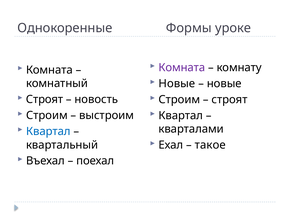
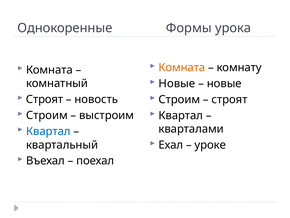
уроке: уроке -> урока (233, 28)
Комната colour: purple -> orange (182, 67)
такое: такое -> уроке (210, 145)
